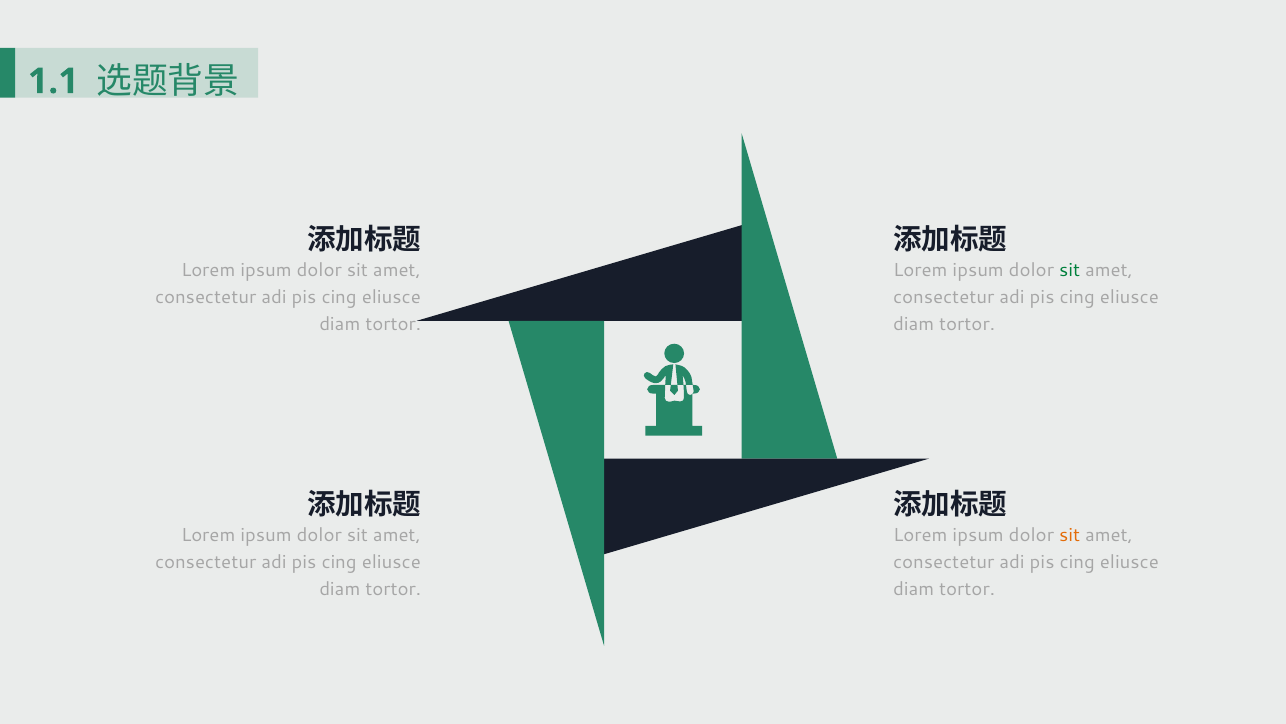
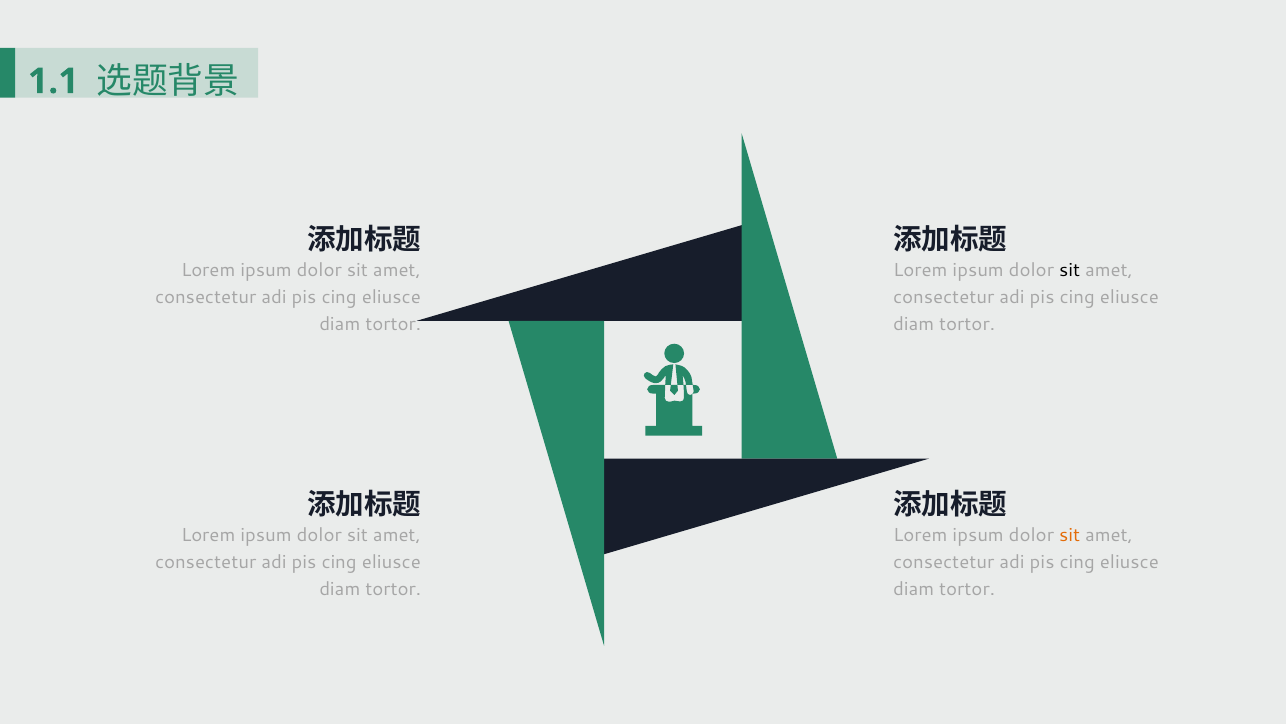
sit colour: green -> black (1070, 270)
